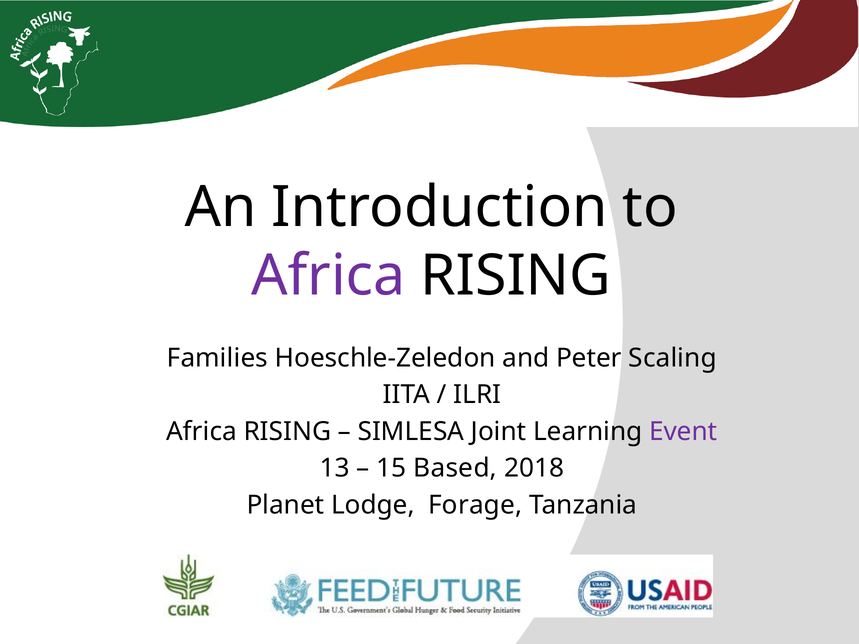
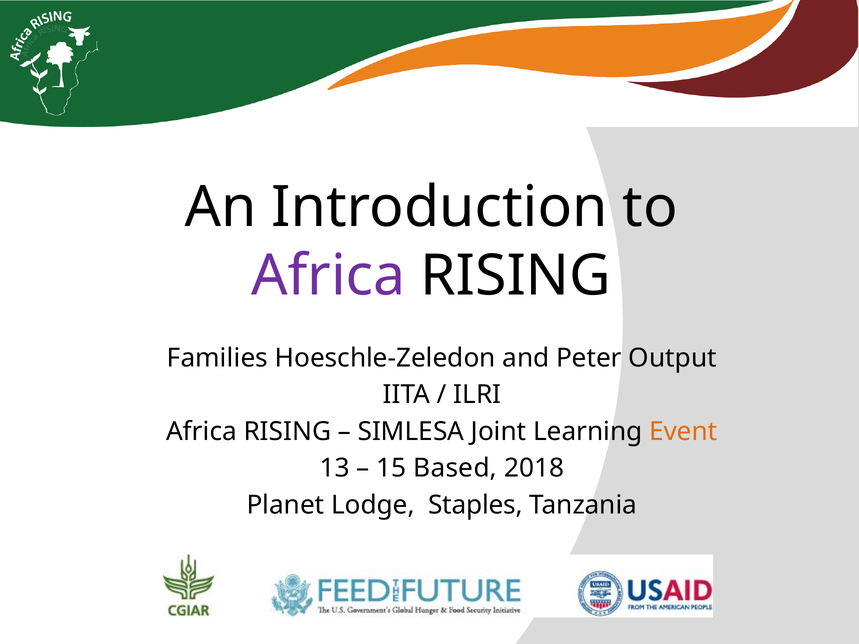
Scaling: Scaling -> Output (673, 358)
Event colour: purple -> orange (683, 432)
Forage: Forage -> Staples (475, 505)
